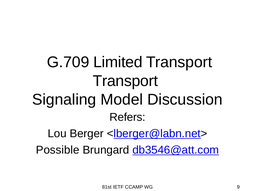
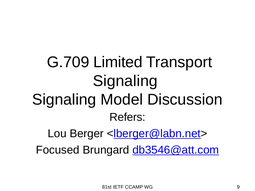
Transport: Transport -> Signaling (125, 81)
Possible: Possible -> Focused (58, 150)
